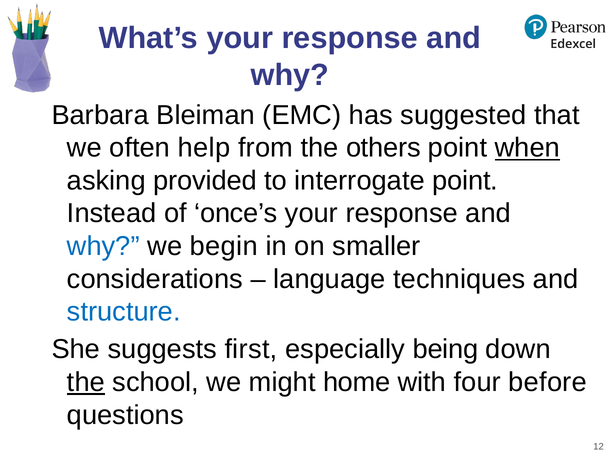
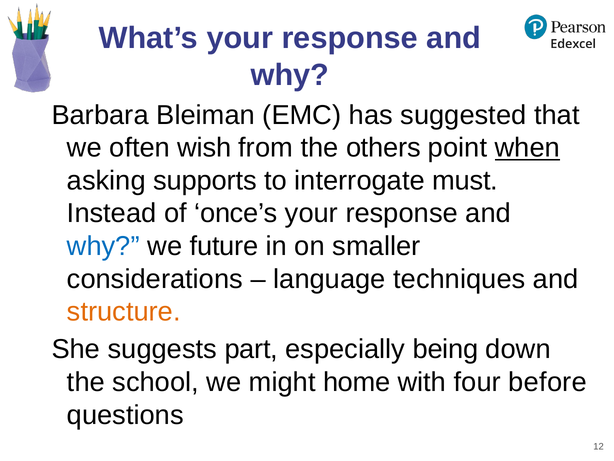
help: help -> wish (204, 148)
provided: provided -> supports (205, 180)
interrogate point: point -> must (465, 180)
begin: begin -> future (224, 246)
structure colour: blue -> orange (124, 312)
first: first -> part (251, 349)
the underline: present -> none (86, 382)
